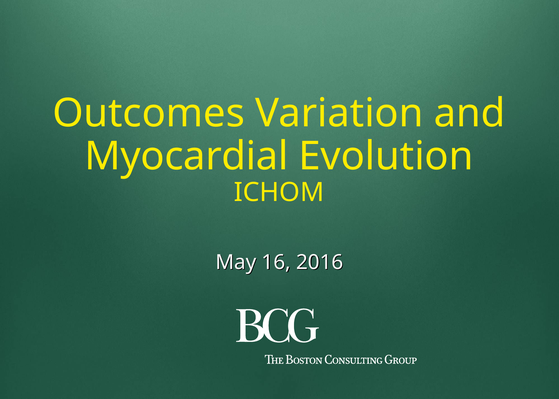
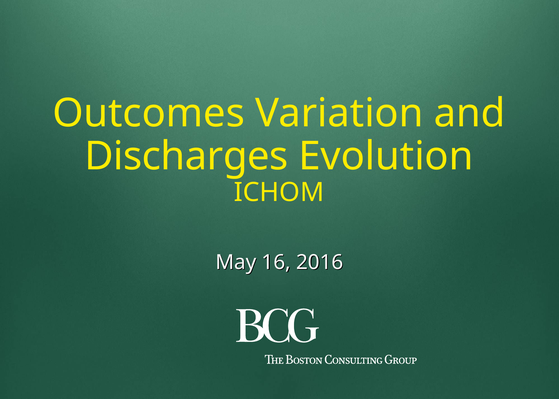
Myocardial: Myocardial -> Discharges (186, 157)
